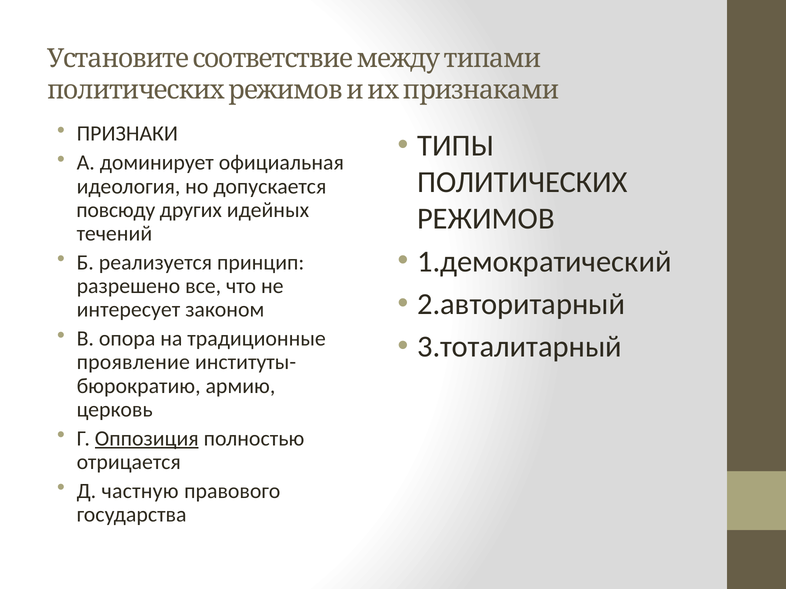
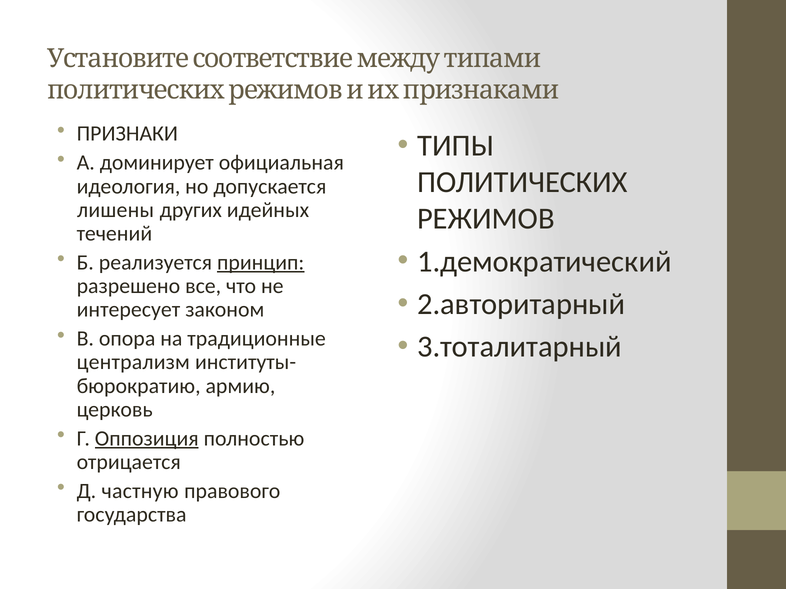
повсюду: повсюду -> лишены (116, 210)
принцип underline: none -> present (261, 263)
проявление: проявление -> централизм (133, 363)
